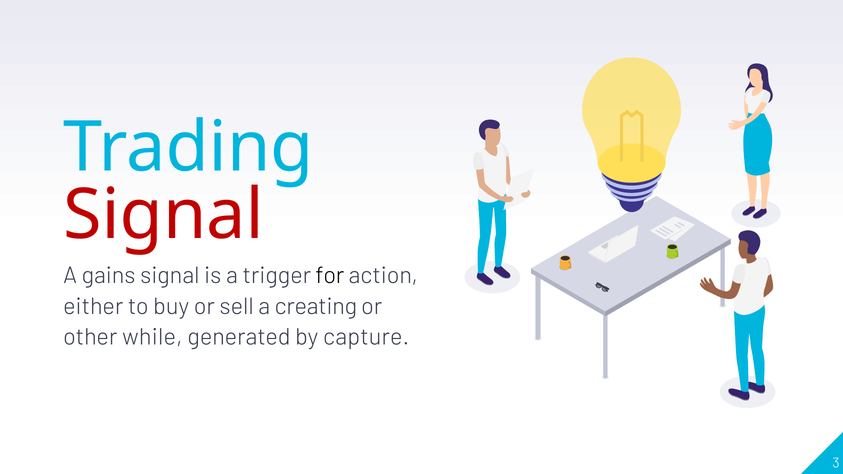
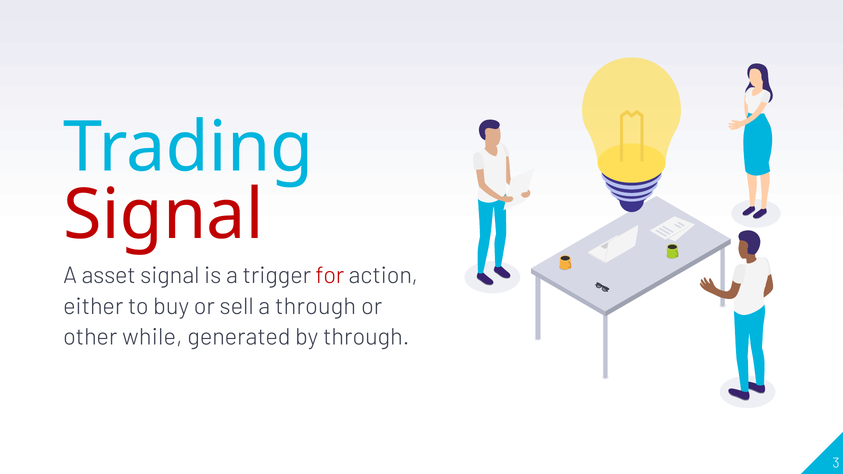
gains: gains -> asset (109, 276)
for colour: black -> red (330, 276)
a creating: creating -> through (316, 306)
by capture: capture -> through (366, 337)
